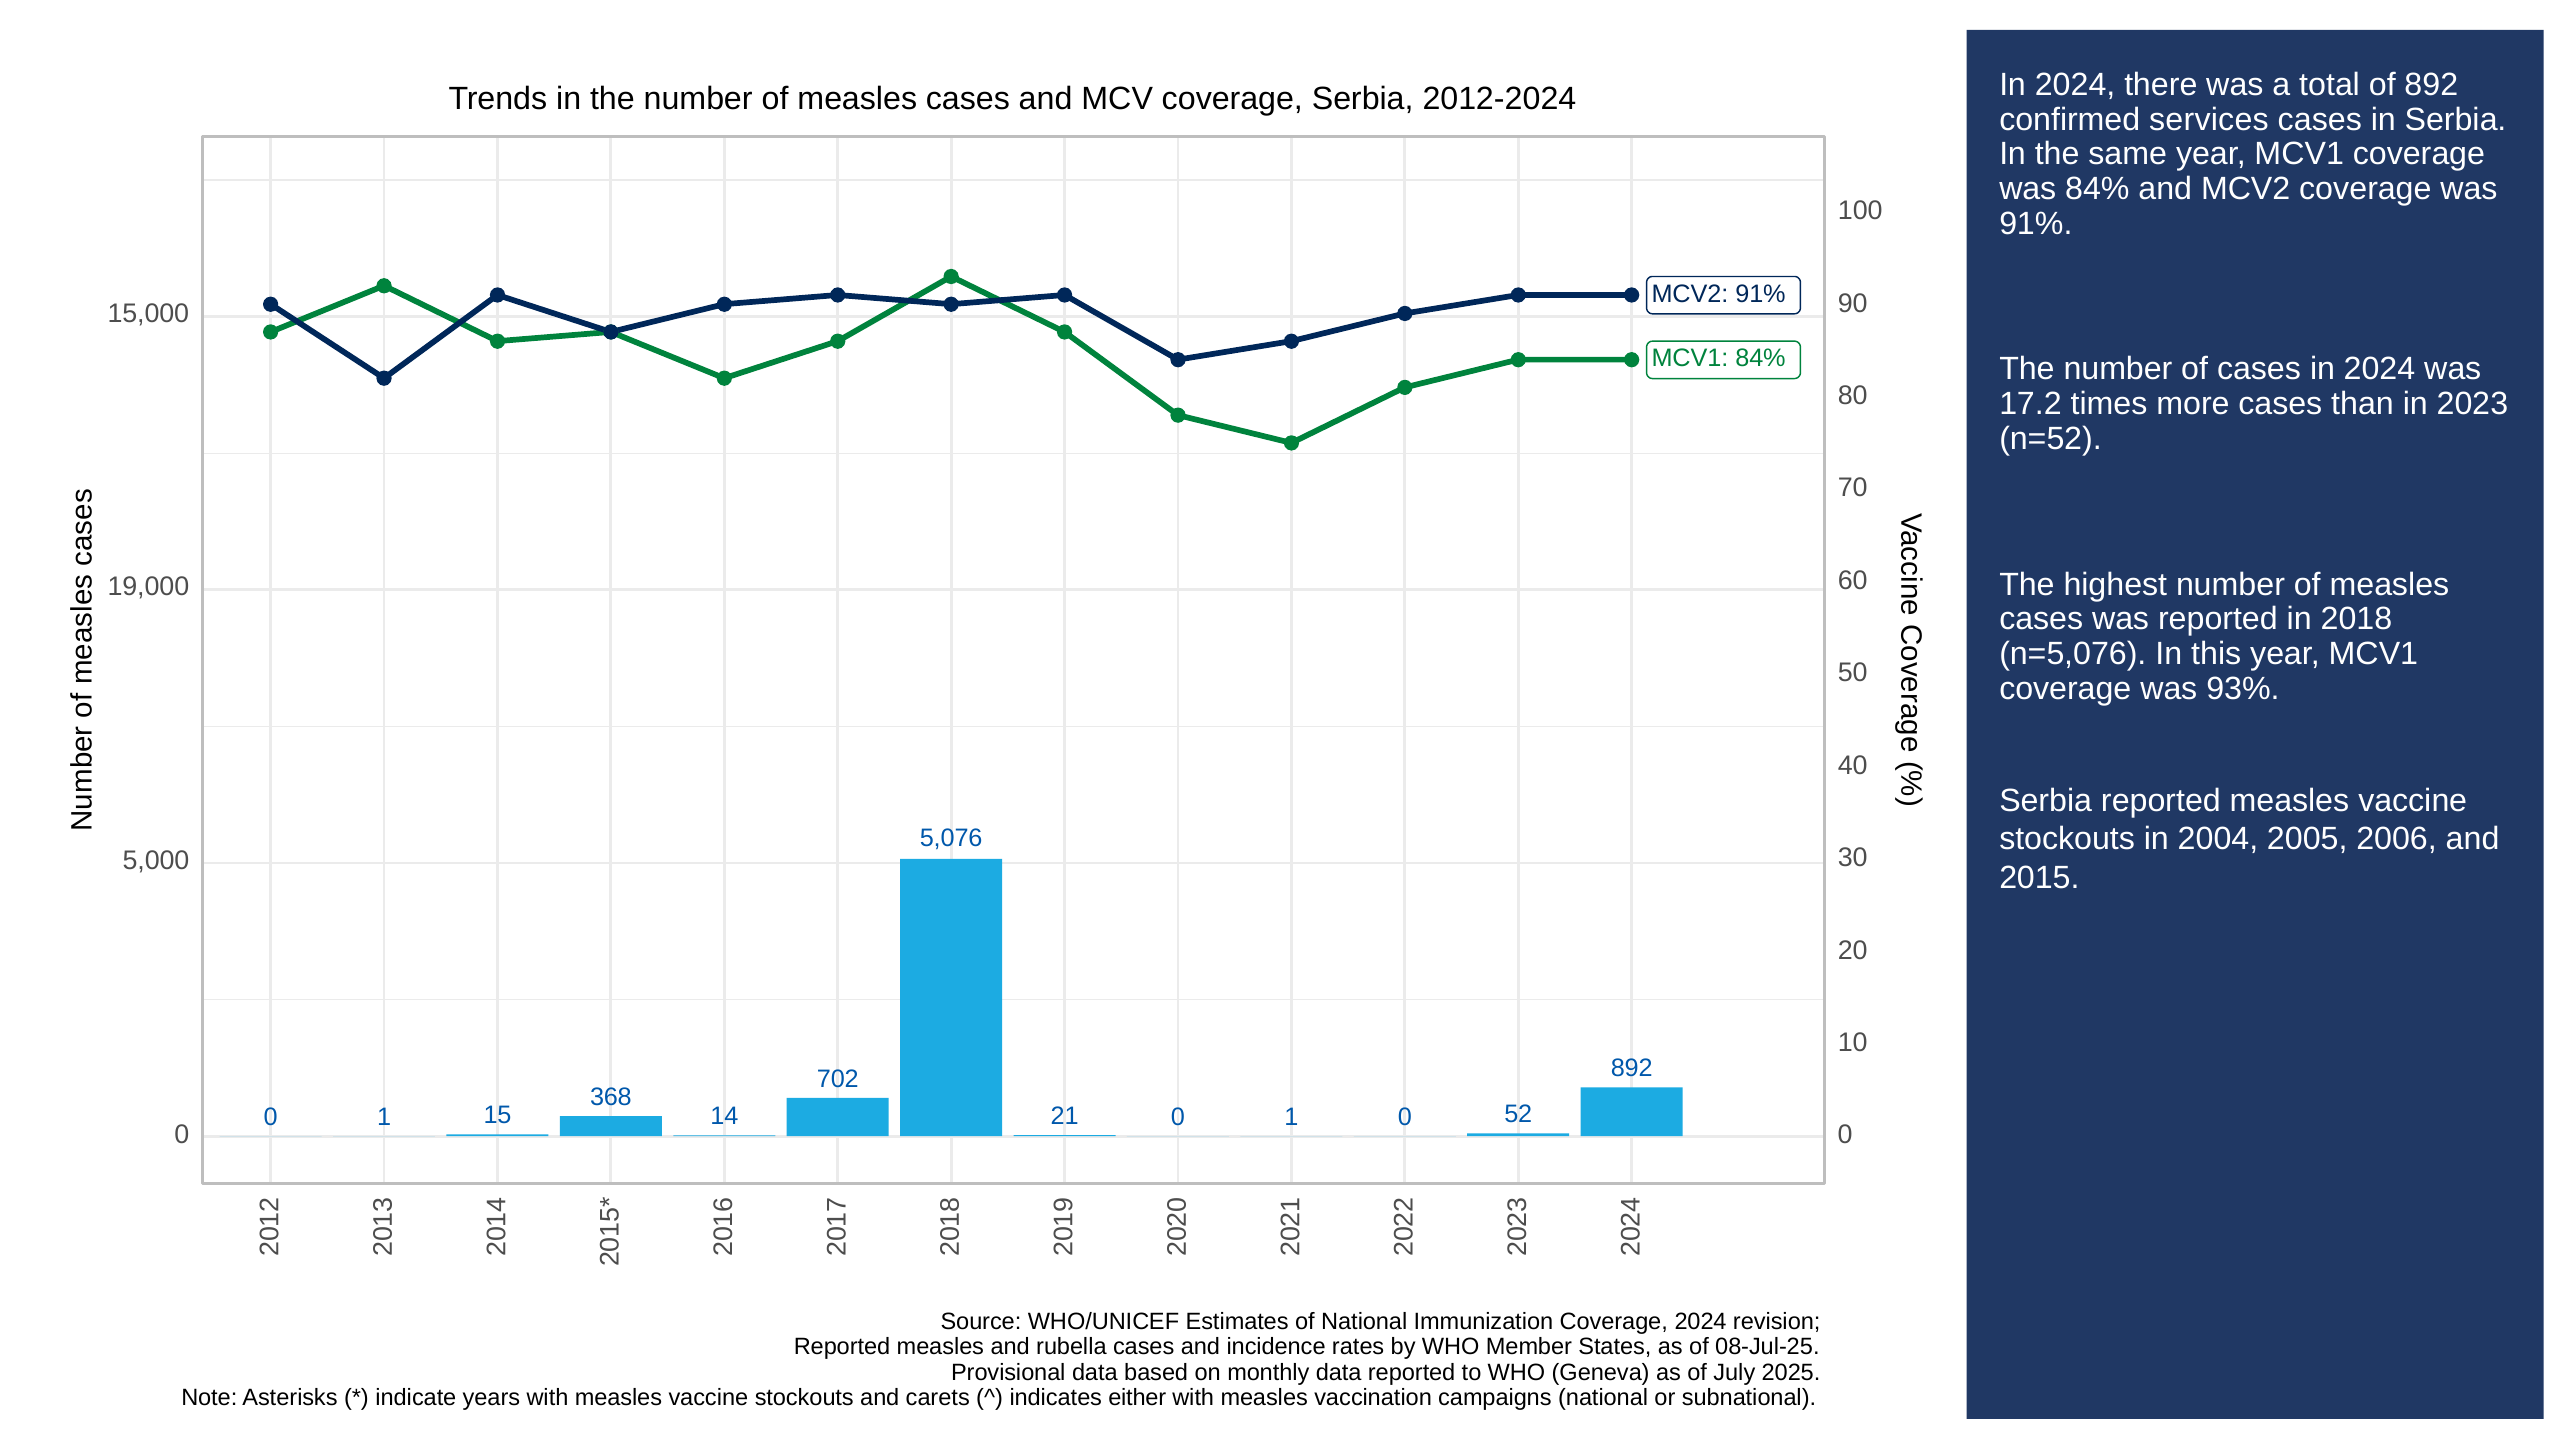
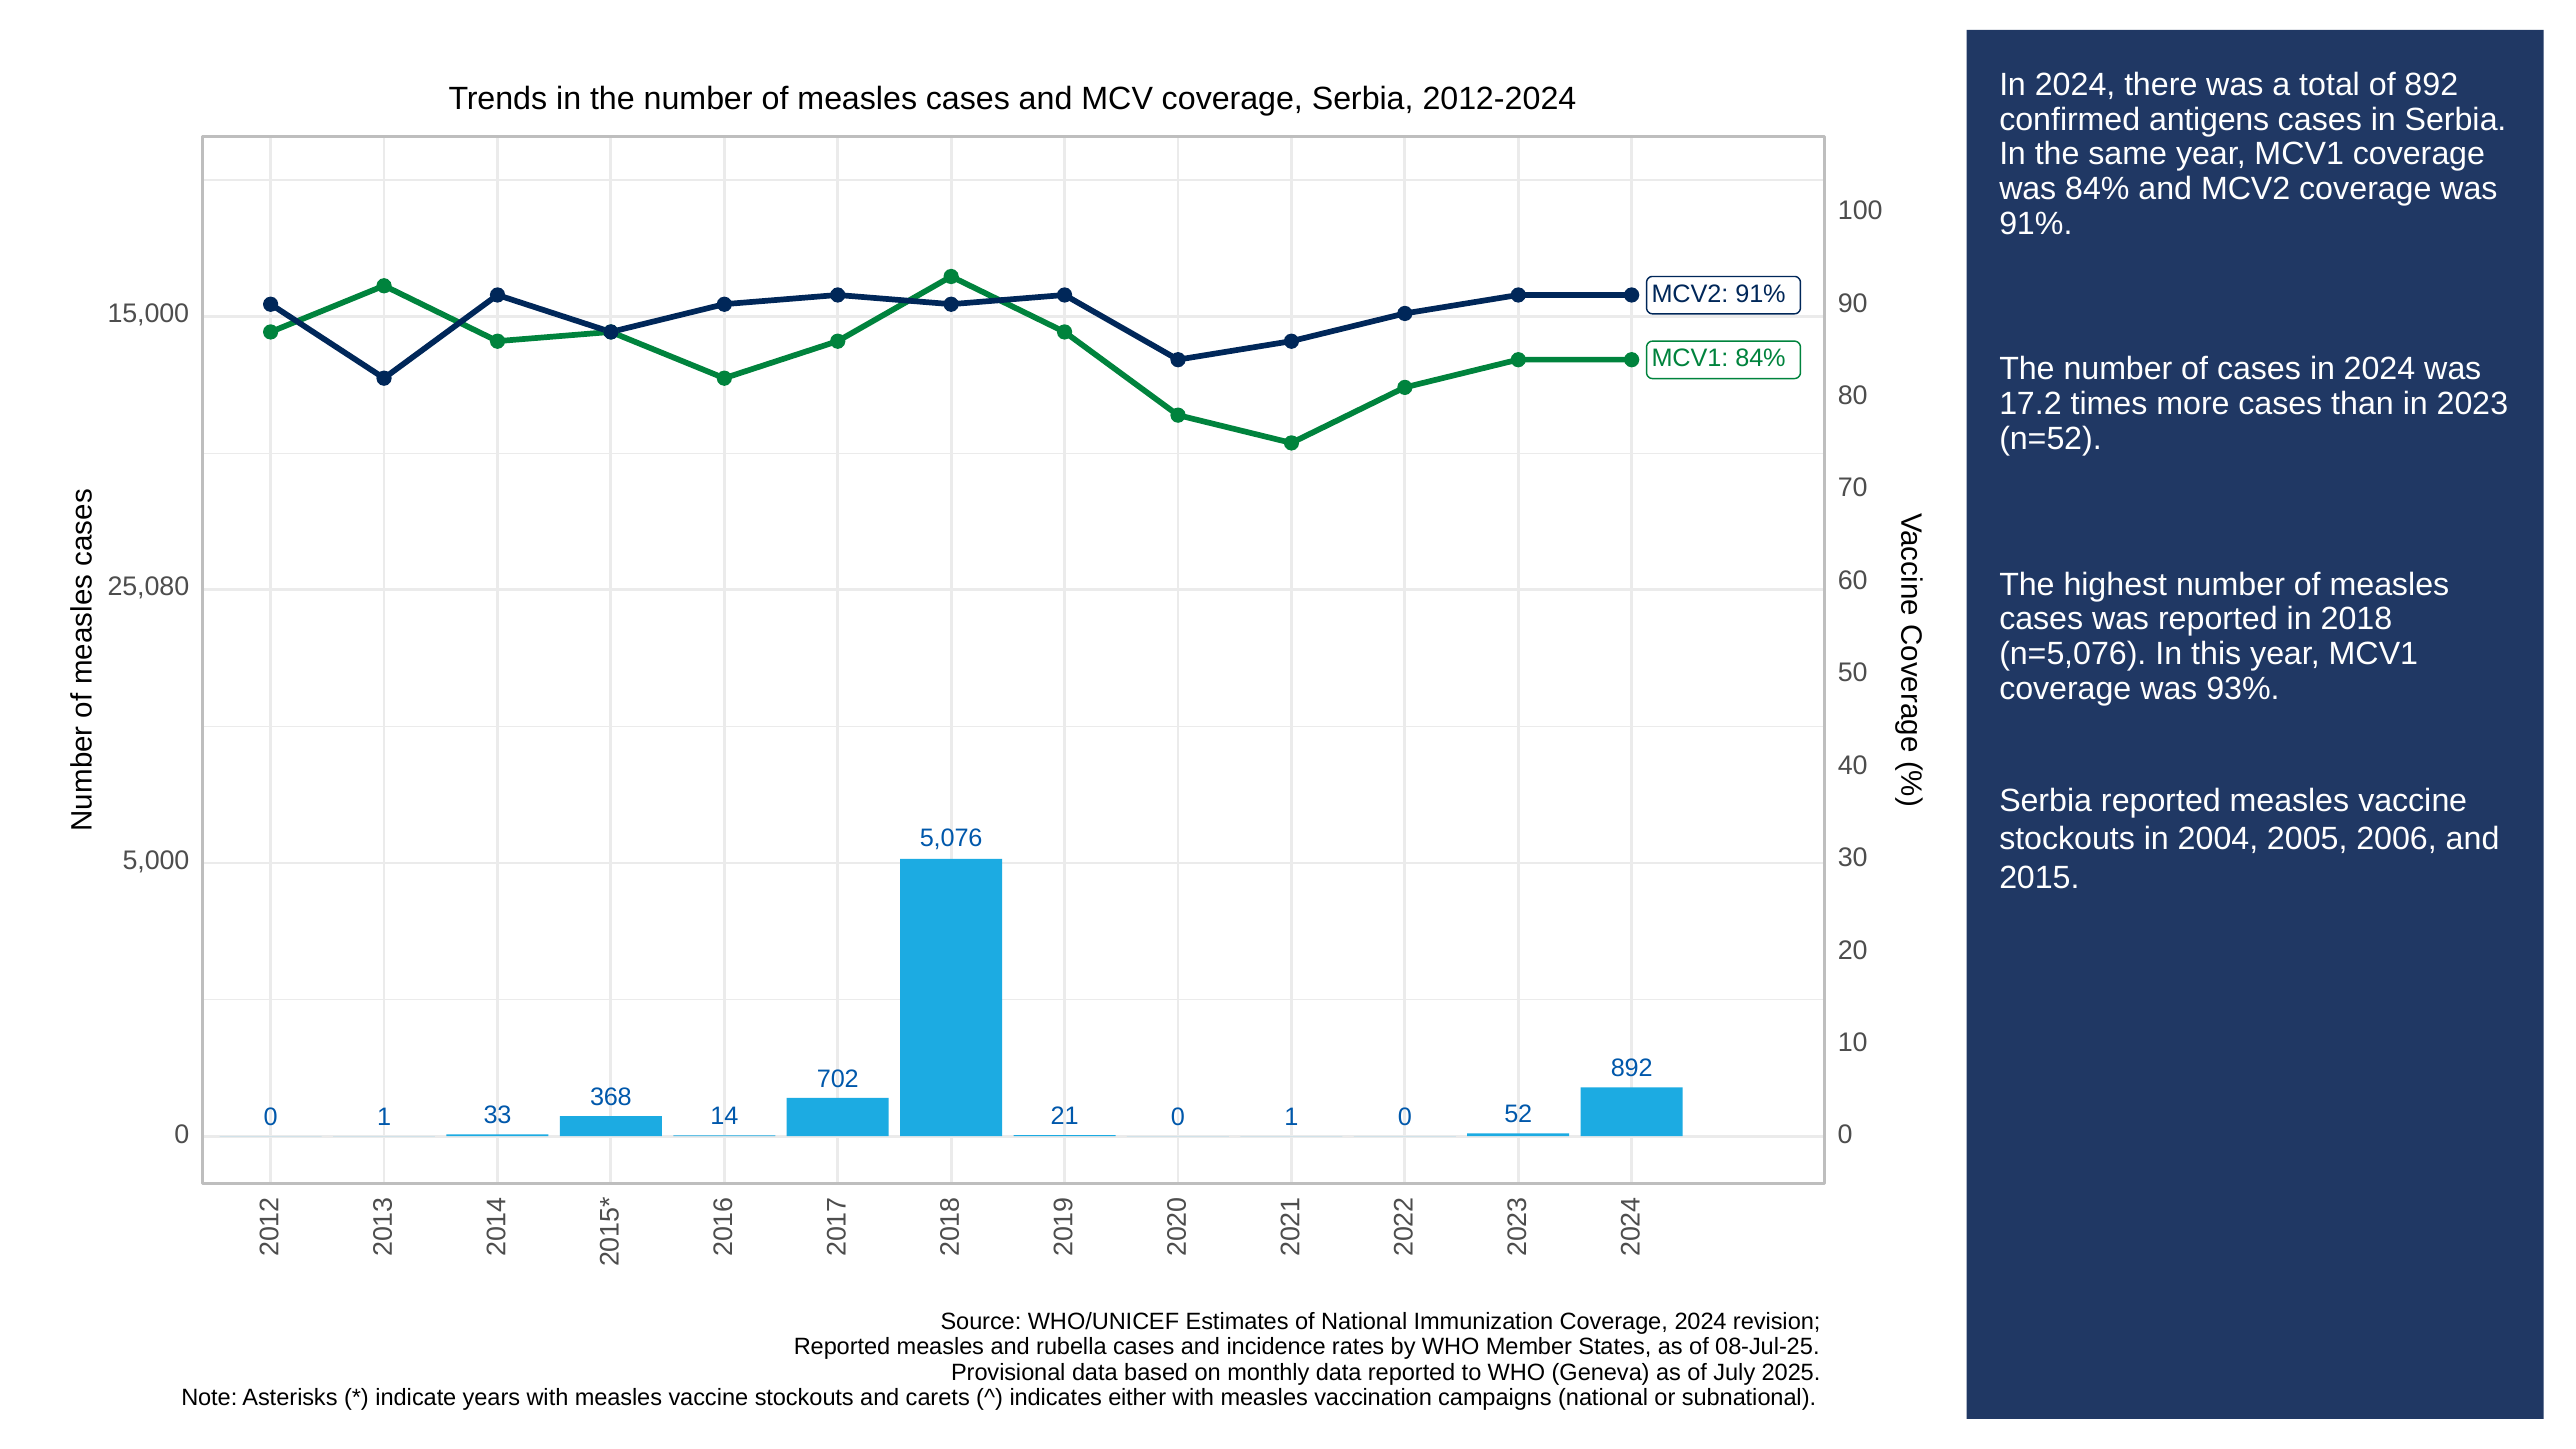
services: services -> antigens (2209, 119)
19,000: 19,000 -> 25,080 (148, 587)
15: 15 -> 33 (498, 1115)
